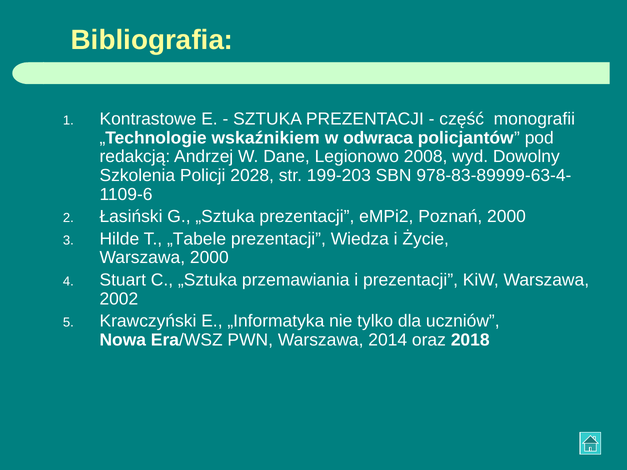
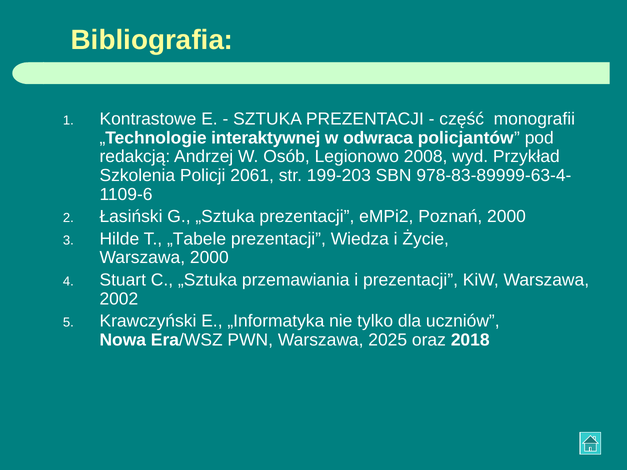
wskaźnikiem: wskaźnikiem -> interaktywnej (266, 138)
Dane: Dane -> Osób (287, 157)
Dowolny: Dowolny -> Przykład (526, 157)
2028: 2028 -> 2061 (252, 176)
2014: 2014 -> 2025 (388, 340)
